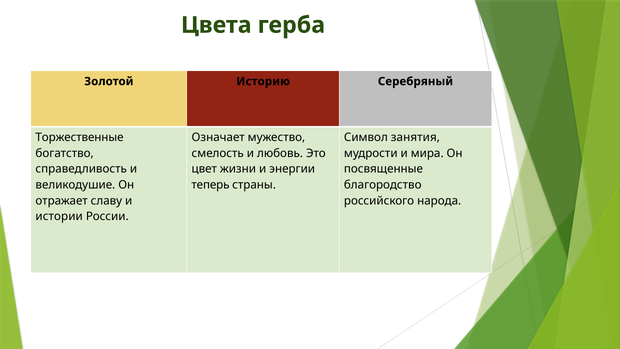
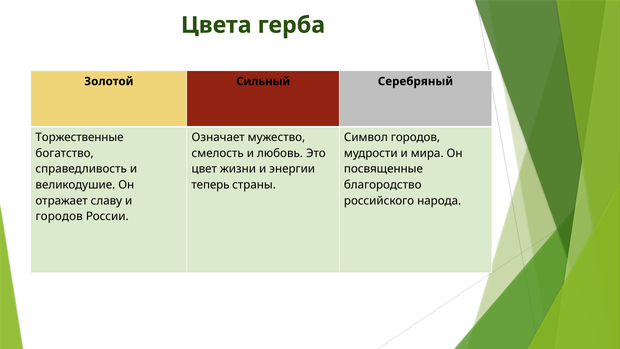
Историю: Историю -> Сильный (263, 81)
Символ занятия: занятия -> городов (415, 137)
истории: истории -> городов (59, 216)
